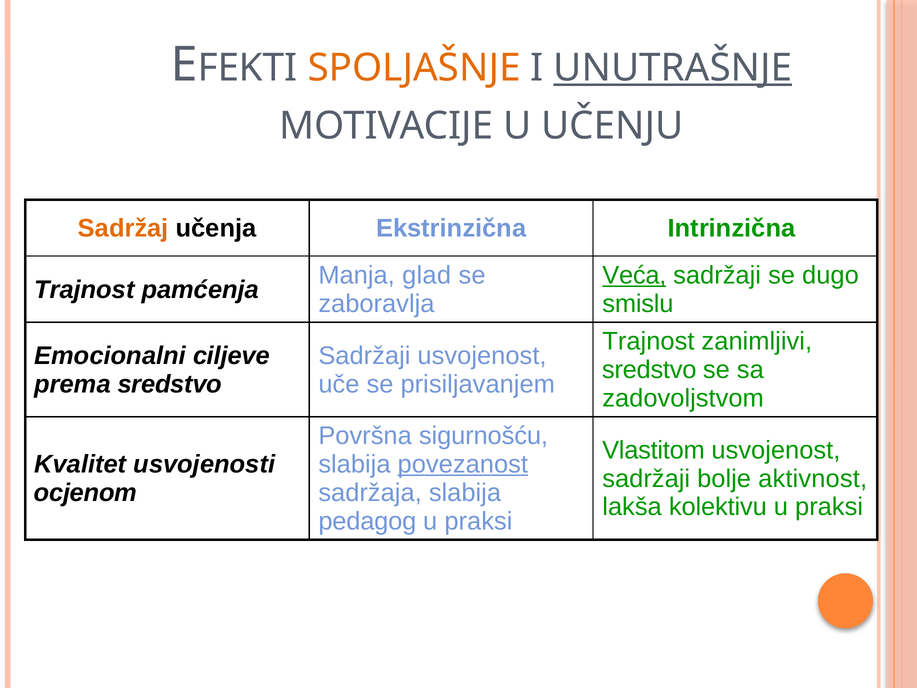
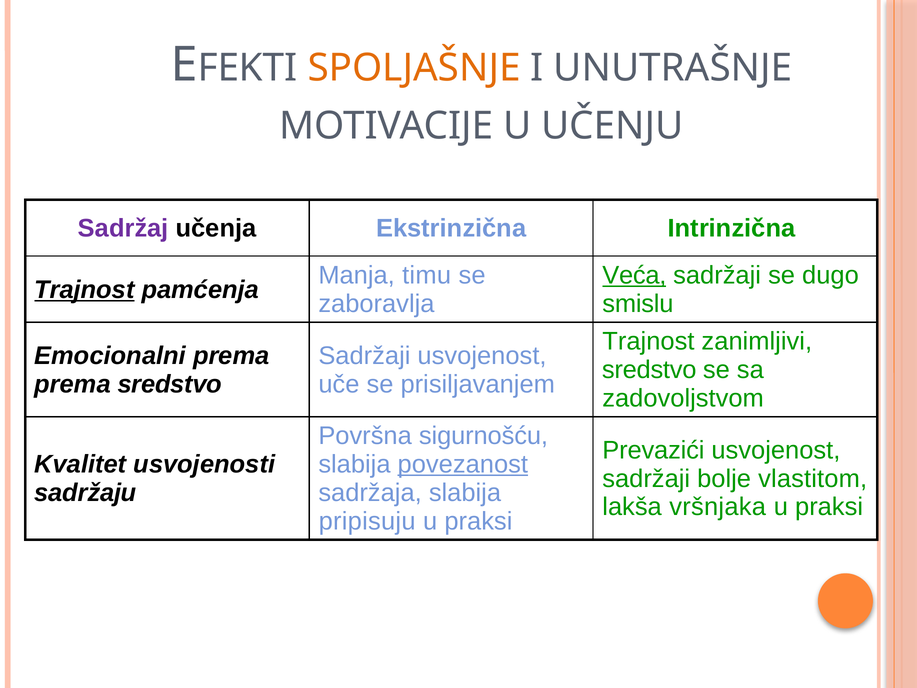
UNUTRAŠNJE underline: present -> none (673, 68)
Sadržaj colour: orange -> purple (123, 228)
glad: glad -> timu (427, 275)
Trajnost underline: none -> present (84, 290)
Emocionalni ciljeve: ciljeve -> prema (231, 356)
Vlastitom: Vlastitom -> Prevazići (653, 450)
aktivnost: aktivnost -> vlastitom (813, 478)
ocjenom: ocjenom -> sadržaju (85, 493)
kolektivu: kolektivu -> vršnjaka (718, 507)
pedagog: pedagog -> pripisuju (367, 521)
